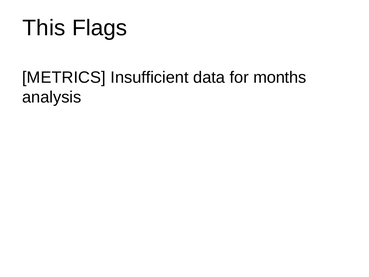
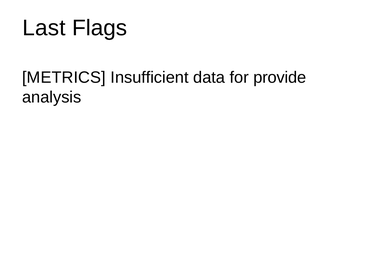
This: This -> Last (44, 28)
months: months -> provide (280, 77)
